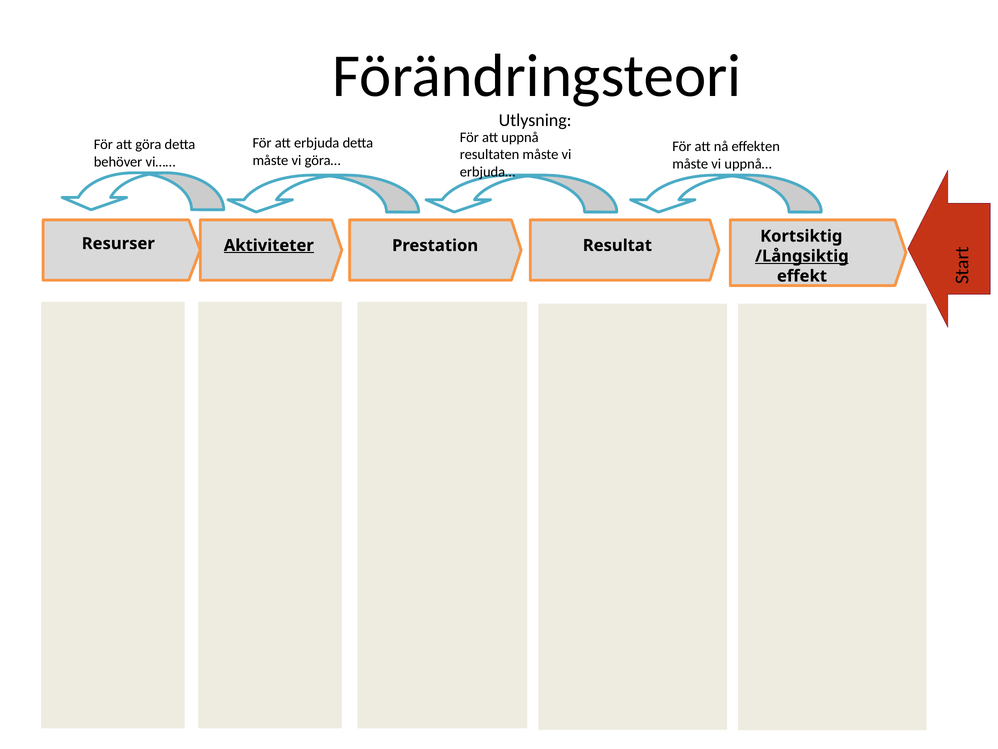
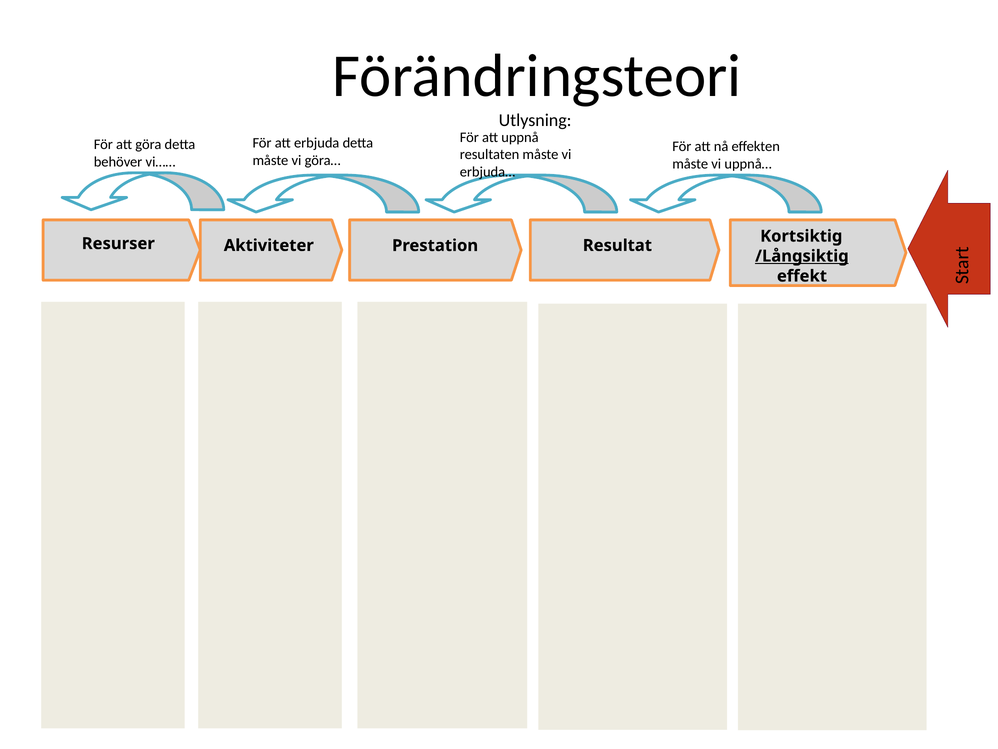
Aktiviteter underline: present -> none (269, 245)
